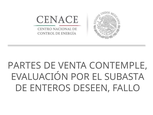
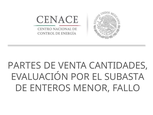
CONTEMPLE: CONTEMPLE -> CANTIDADES (118, 65)
DESEEN: DESEEN -> MENOR (92, 88)
